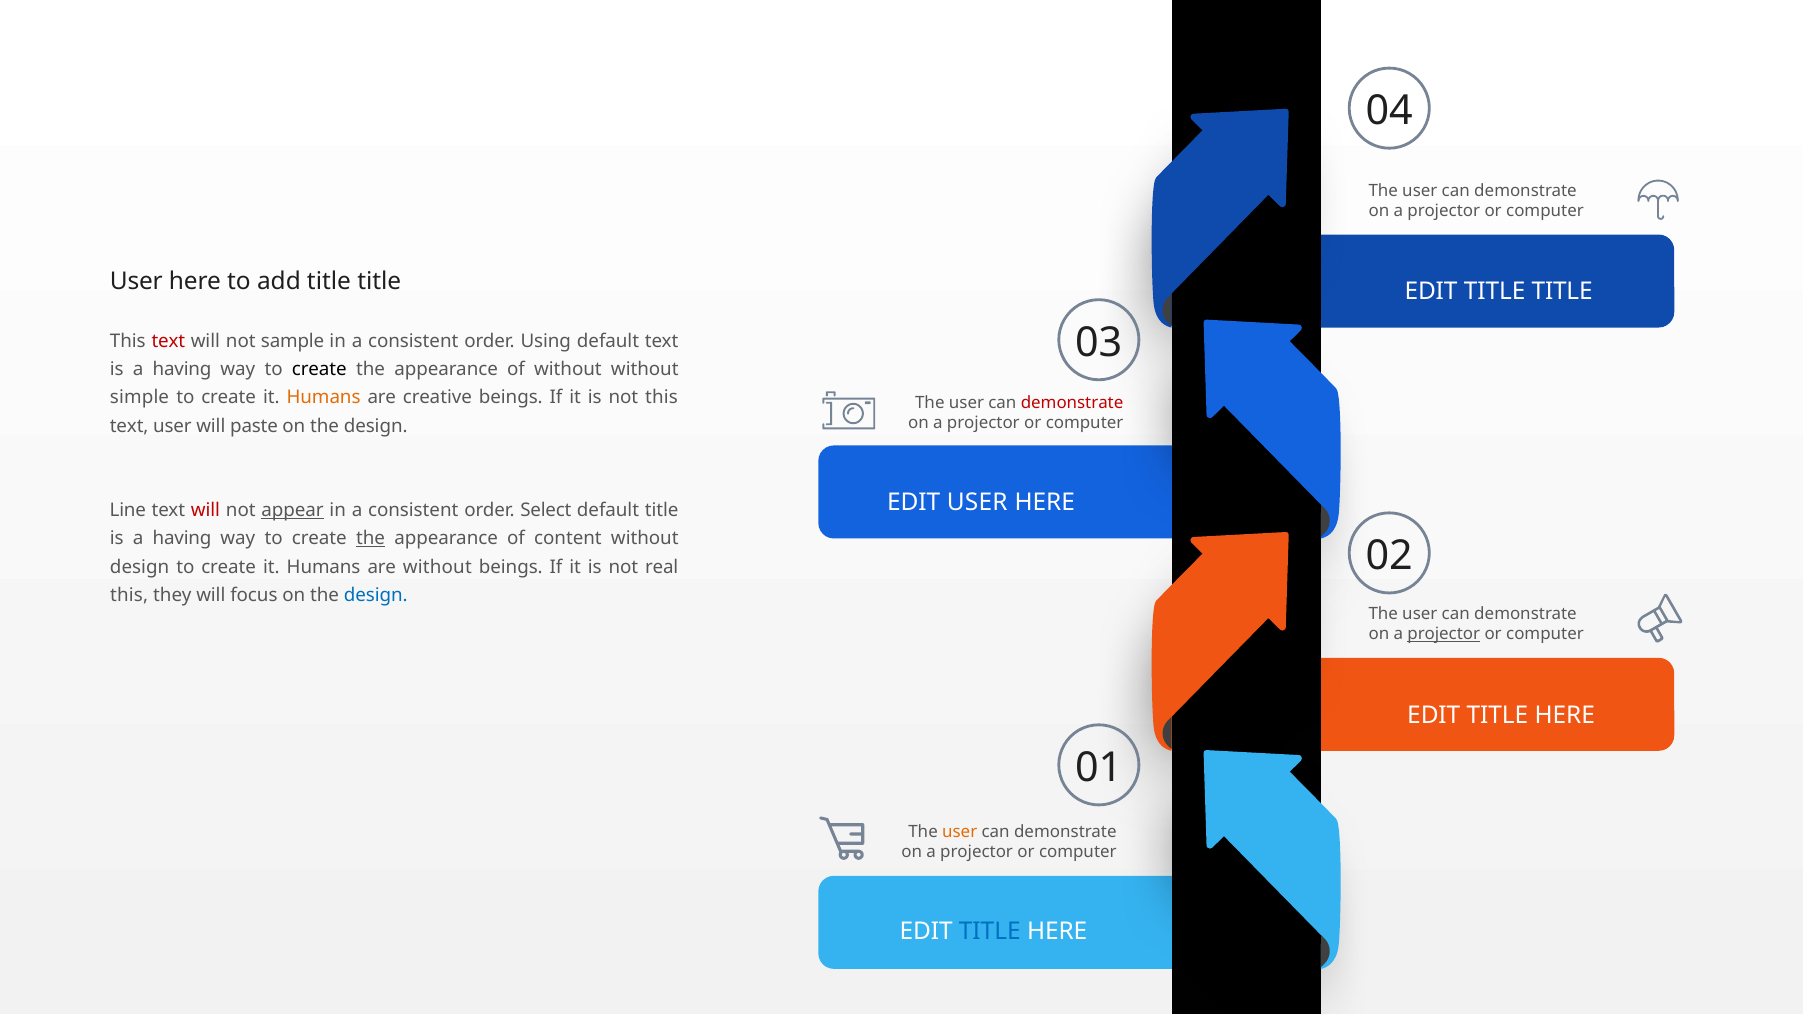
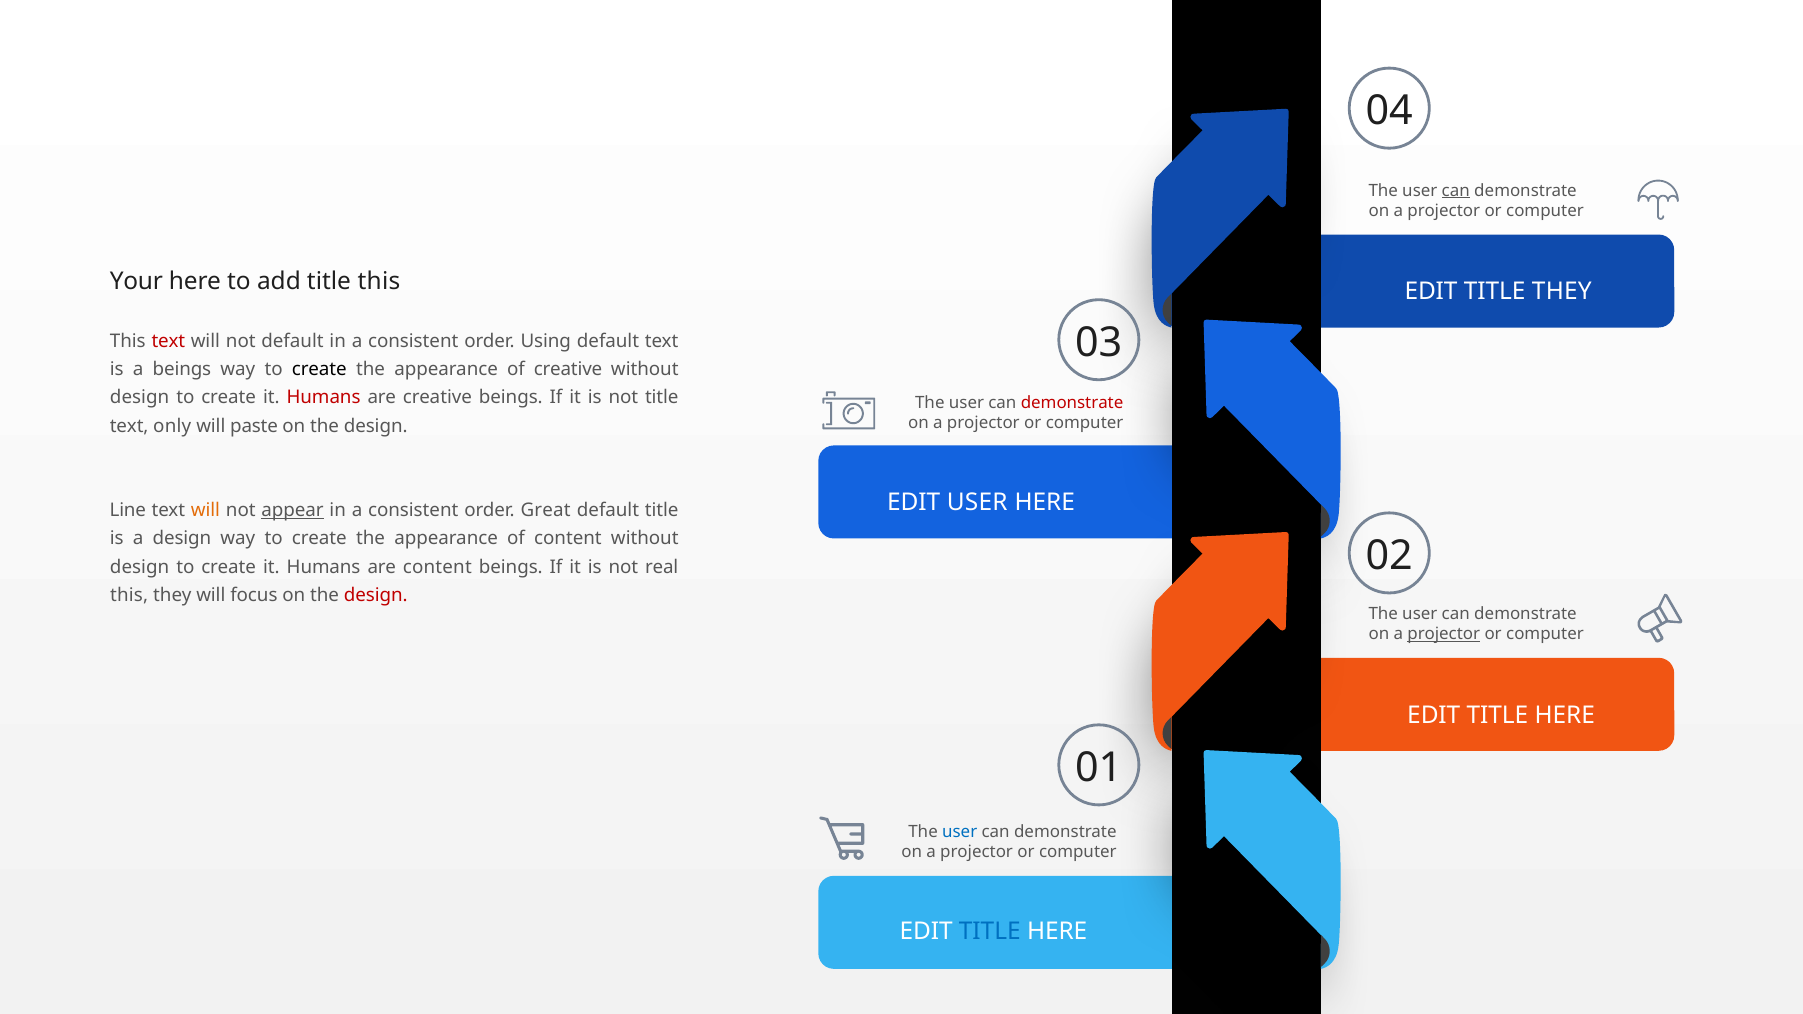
can underline: none -> present (1456, 191)
User: User -> Your (136, 282)
add title title: title -> this (379, 282)
EDIT TITLE TITLE: TITLE -> THEY (1562, 292)
not sample: sample -> default (292, 341)
having: having -> beings (182, 369)
of without: without -> creative (568, 369)
simple: simple -> design (140, 398)
Humans colour: orange -> red (324, 398)
not this: this -> title (662, 398)
text user: user -> only (172, 426)
will colour: red -> orange (205, 511)
Select: Select -> Great (546, 511)
having: having -> design (182, 539)
the underline: present -> none (371, 539)
are without: without -> content (437, 567)
design colour: blue -> red (376, 595)
user colour: orange -> blue (960, 832)
